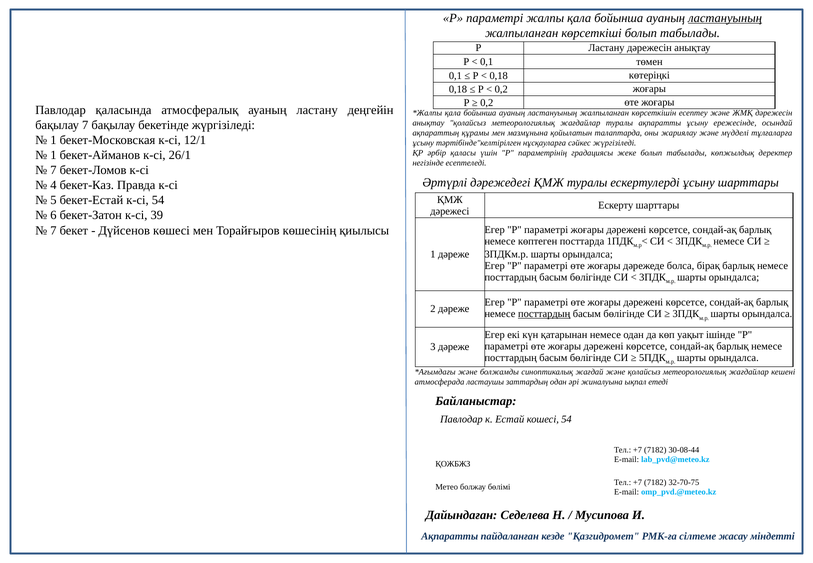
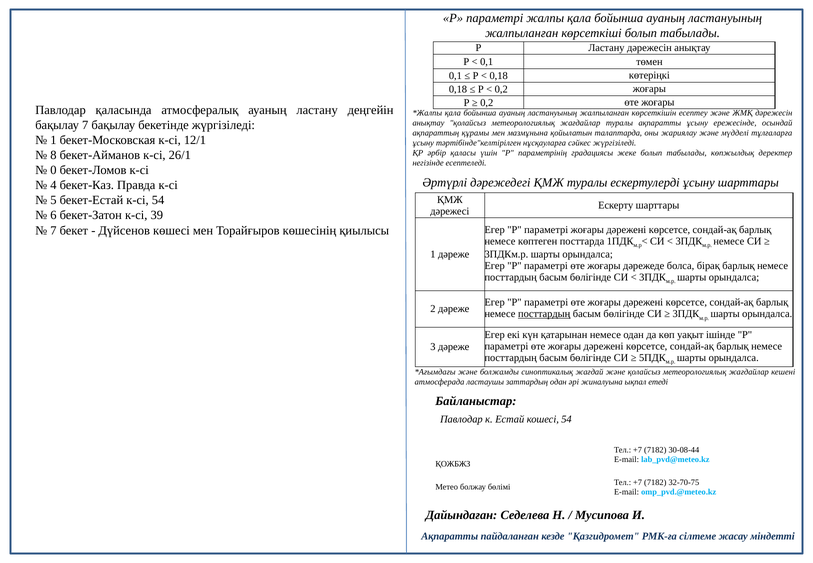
ластануының underline: present -> none (725, 18)
1: 1 -> 8 (53, 155)
7: 7 -> 0 (53, 170)
